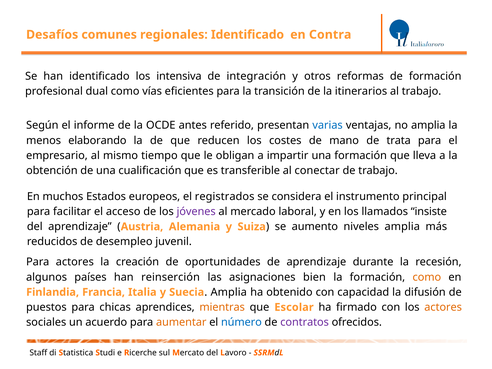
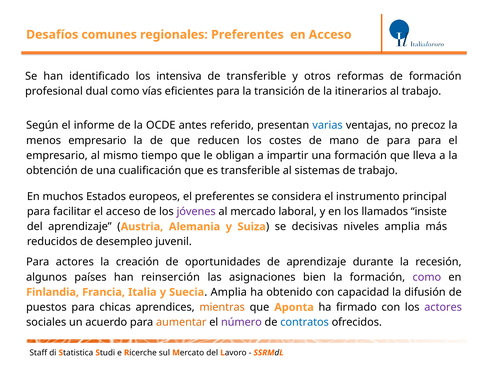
regionales Identificado: Identificado -> Preferentes (247, 35)
en Contra: Contra -> Acceso (330, 35)
de integración: integración -> transferible (256, 76)
no amplia: amplia -> precoz (428, 125)
menos elaborando: elaborando -> empresario (97, 140)
de trata: trata -> para (399, 140)
conectar: conectar -> sistemas (317, 171)
el registrados: registrados -> preferentes (225, 197)
aumento: aumento -> decisivas (315, 227)
como colour: orange -> purple (427, 277)
Escolar: Escolar -> Aponta (294, 307)
actores colour: orange -> purple (443, 307)
número colour: blue -> purple (241, 322)
contratos colour: purple -> blue (305, 322)
